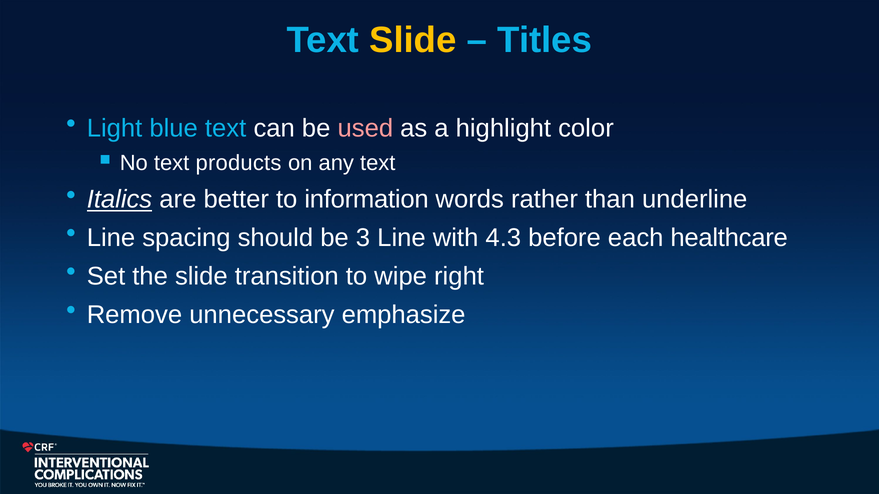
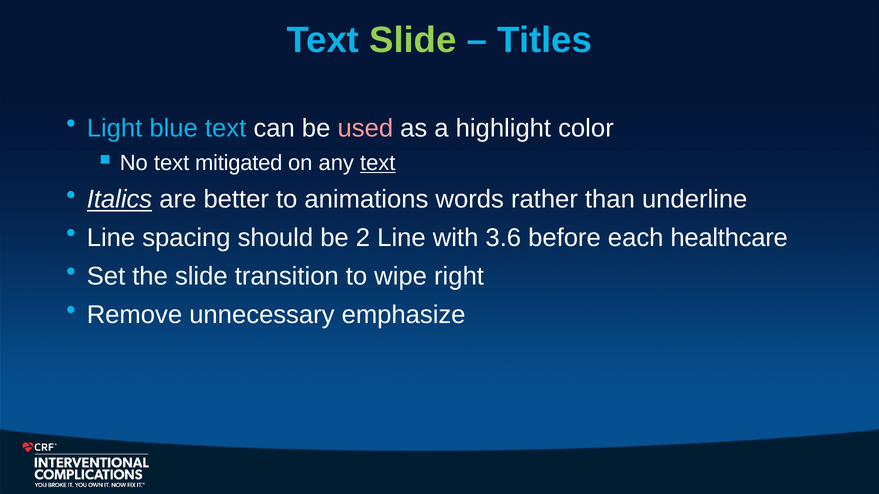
Slide colour: yellow -> light green (413, 40)
products: products -> mitigated (239, 163)
text underline: none -> present (378, 163)
information: information -> animations (366, 200)
3: 3 -> 2 (363, 238)
4.3: 4.3 -> 3.6 (503, 238)
